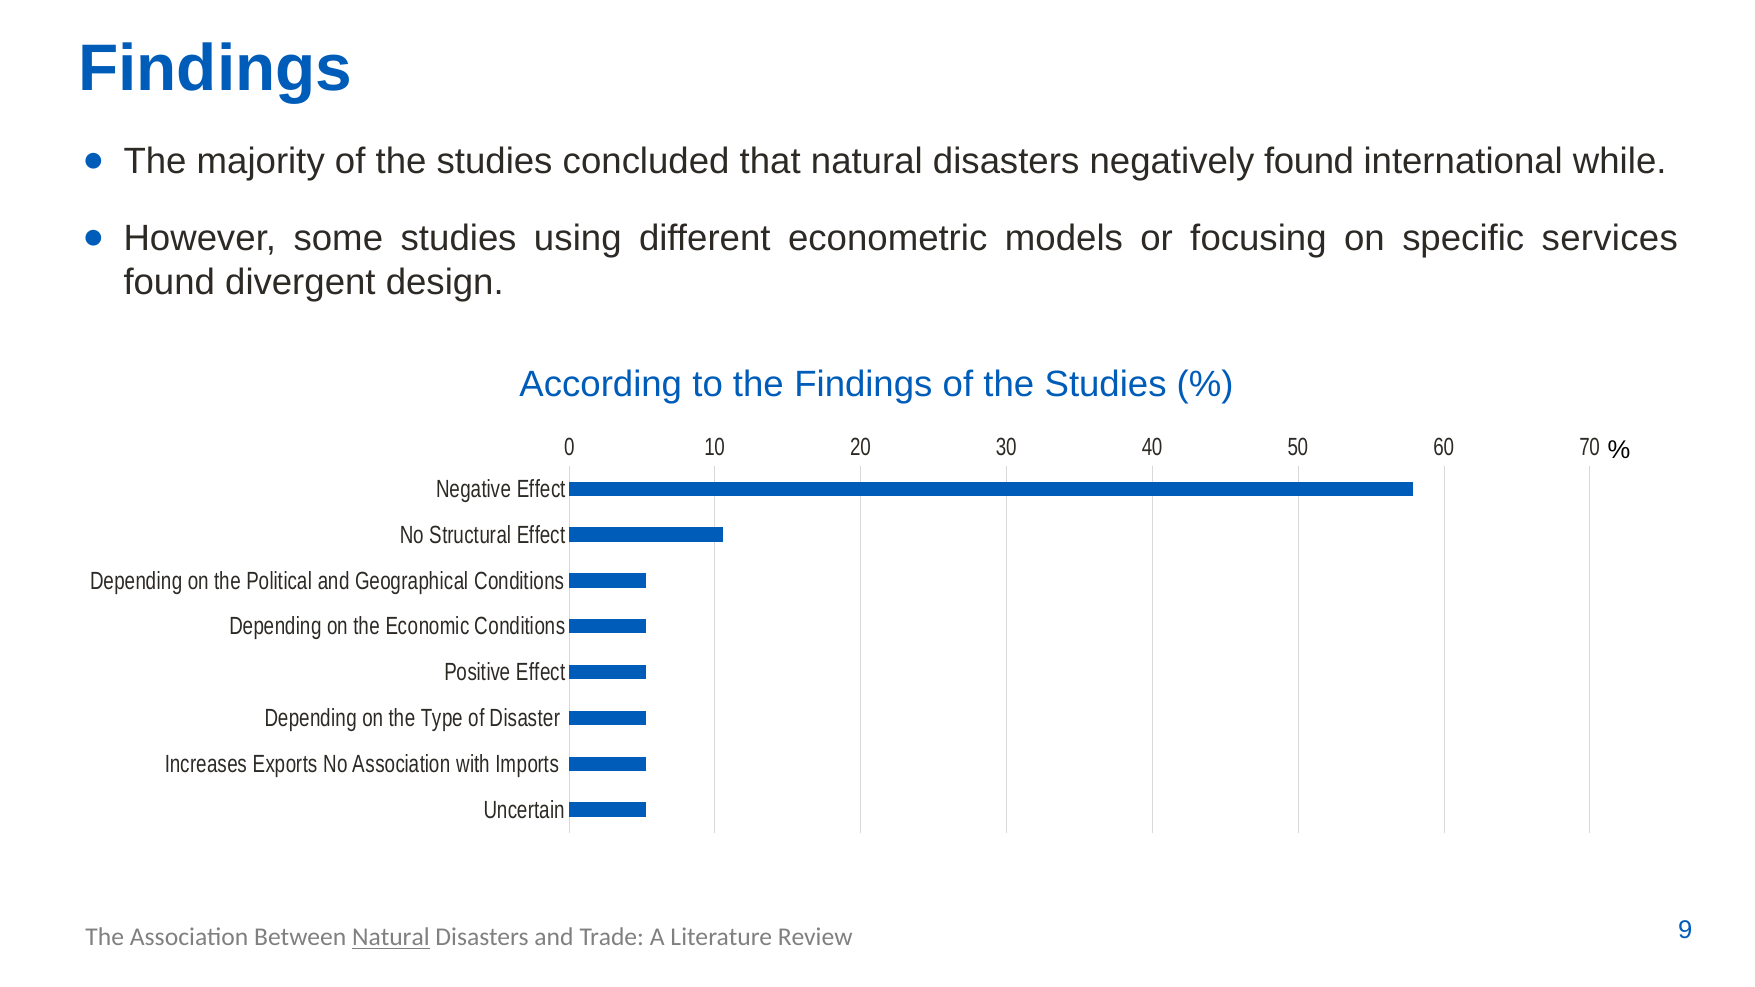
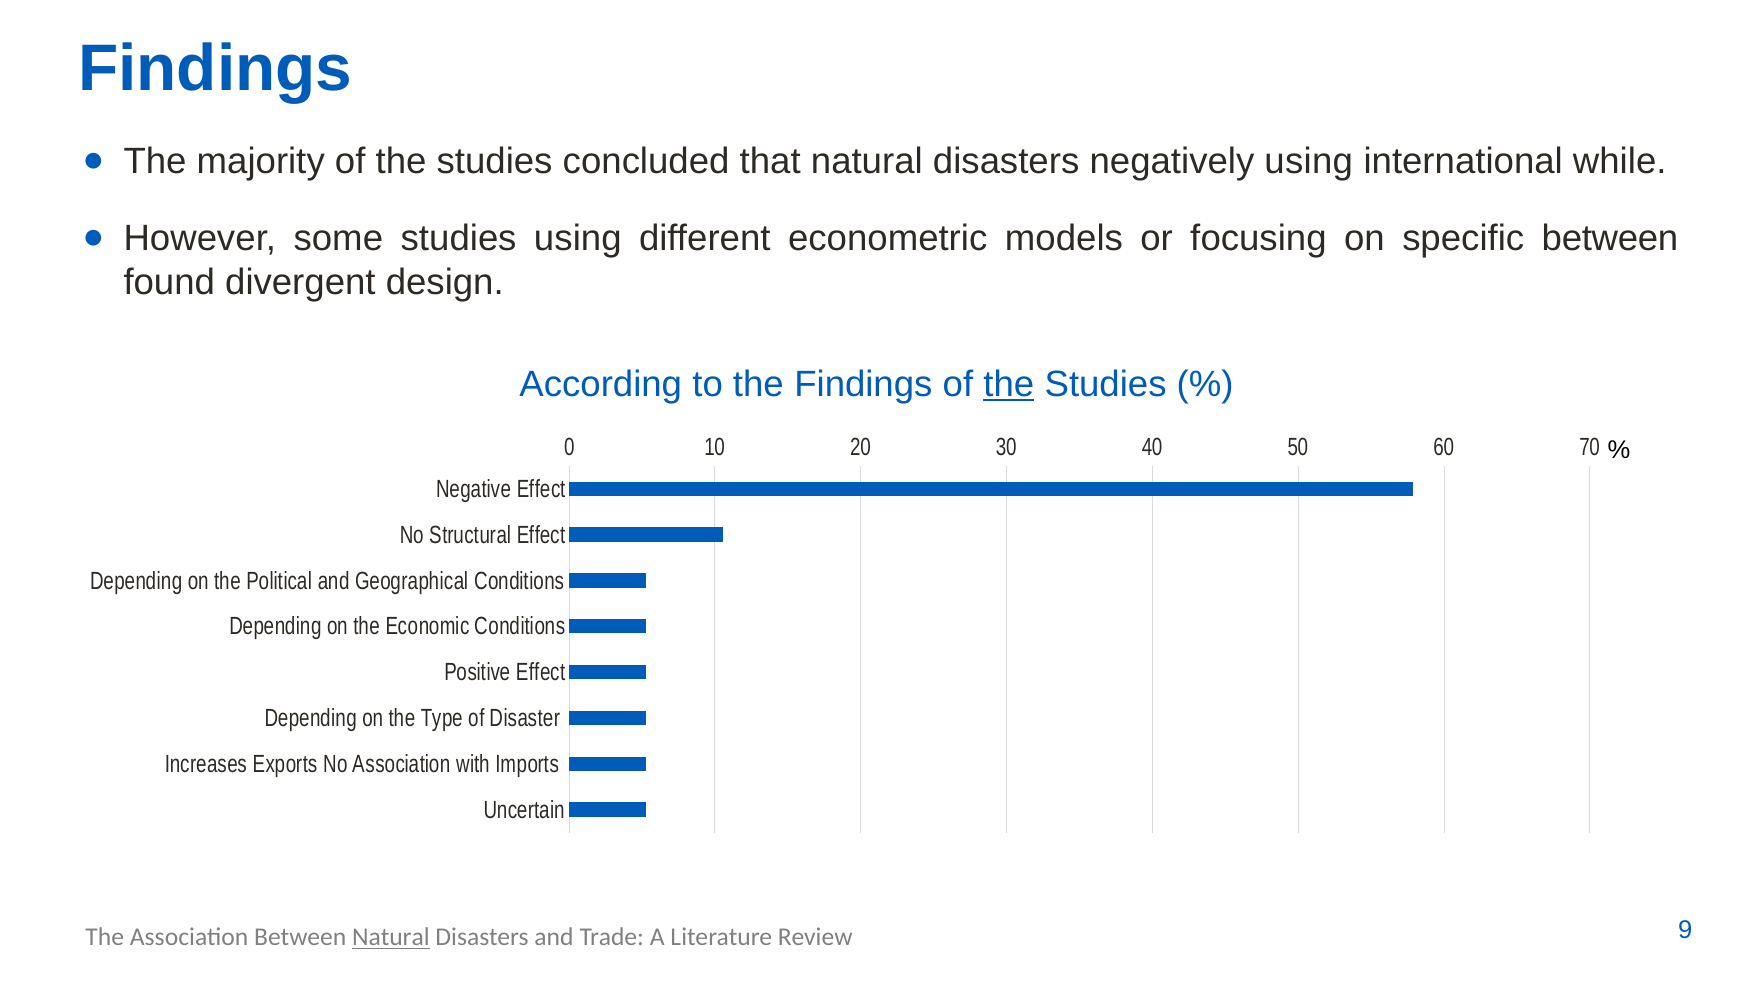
negatively found: found -> using (1309, 162)
specific services: services -> between (1610, 238)
the underline: none -> present (1009, 384)
